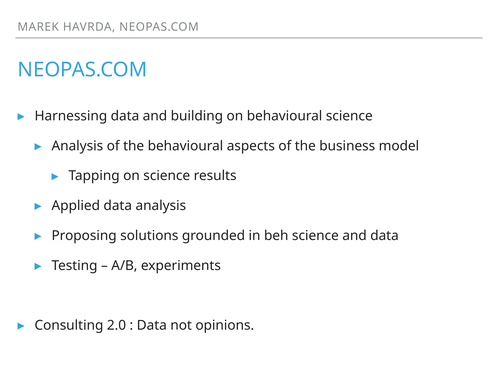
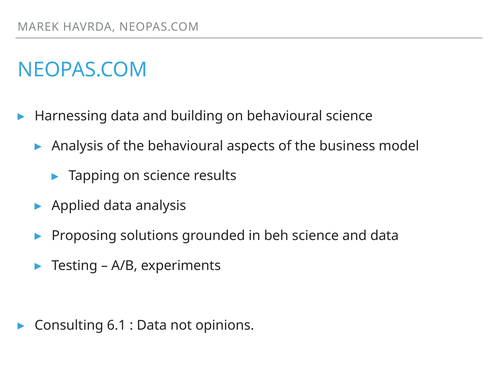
2.0: 2.0 -> 6.1 (116, 326)
